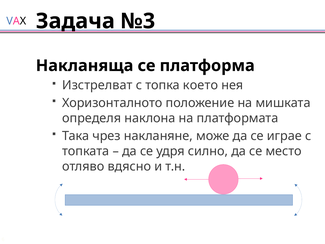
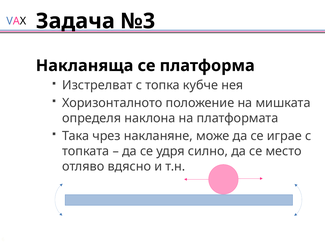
което: което -> кубче (201, 85)
